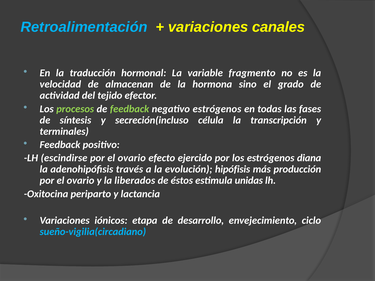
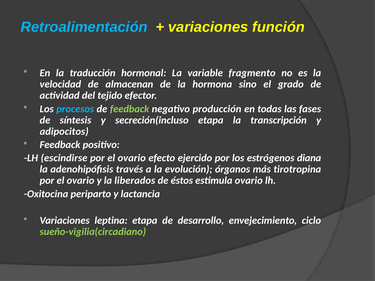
canales: canales -> función (279, 27)
procesos colour: light green -> light blue (75, 109)
negativo estrógenos: estrógenos -> producción (217, 109)
secreción(incluso célula: célula -> etapa (211, 120)
terminales: terminales -> adipocitos (64, 131)
hipófisis: hipófisis -> órganos (233, 169)
producción: producción -> tirotropina (297, 169)
estimula unidas: unidas -> ovario (249, 181)
iónicos: iónicos -> leptina (111, 221)
sueño-vigilia(circadiano colour: light blue -> light green (93, 232)
